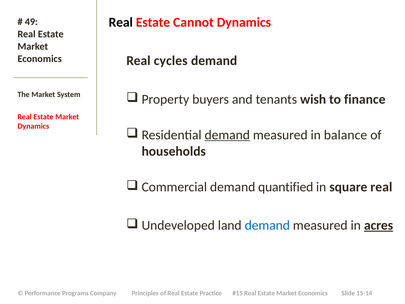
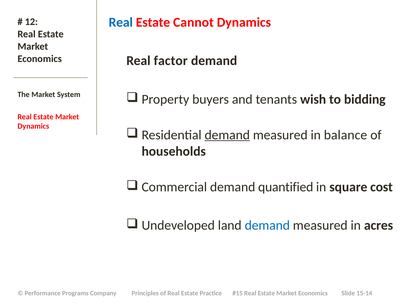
Real colour: black -> blue (121, 22)
49: 49 -> 12 (31, 22)
cycles: cycles -> factor (171, 61)
finance: finance -> bidding (365, 99)
square real: real -> cost (382, 187)
acres underline: present -> none (379, 225)
